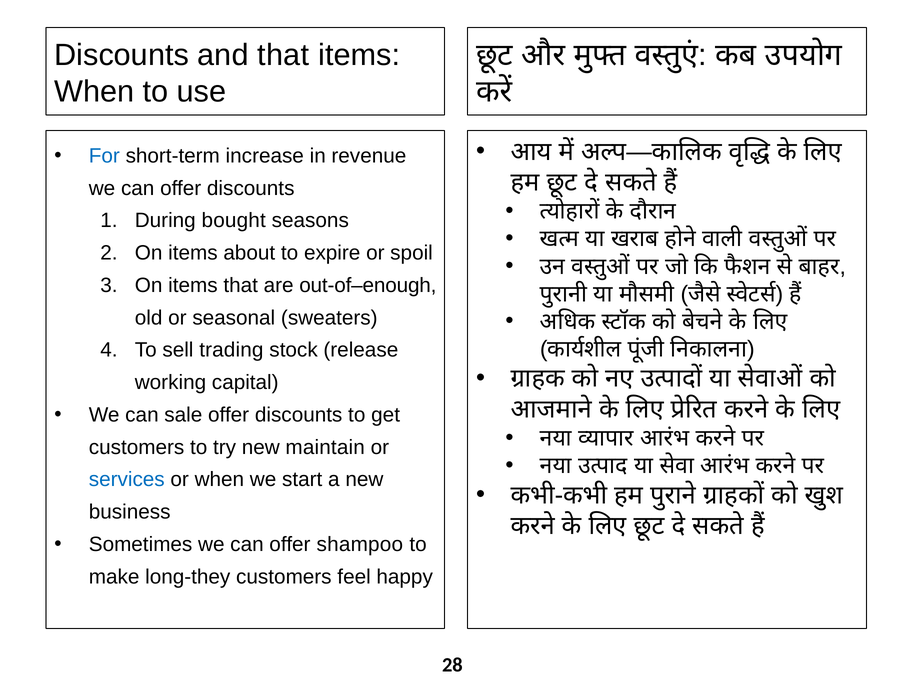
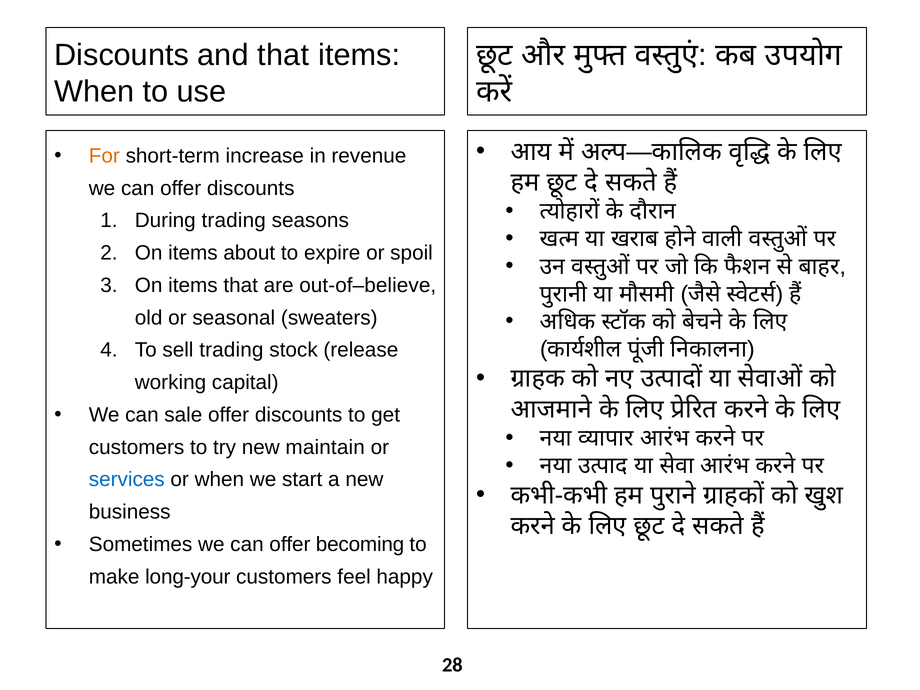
For colour: blue -> orange (104, 156)
During bought: bought -> trading (234, 221)
out-of–enough: out-of–enough -> out-of–believe (368, 285)
shampoo: shampoo -> becoming (360, 544)
long-they: long-they -> long-your (188, 577)
